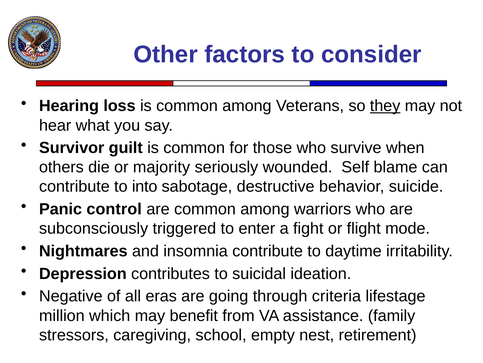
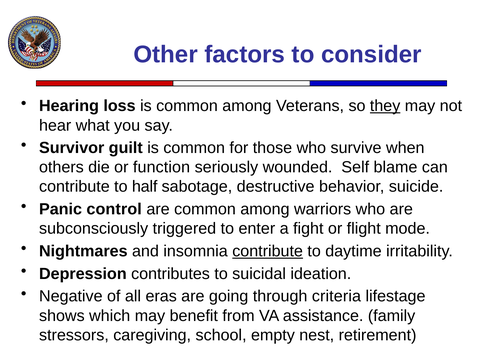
majority: majority -> function (162, 167)
into: into -> half (145, 186)
contribute underline: none -> present (268, 251)
million: million -> shows (62, 315)
